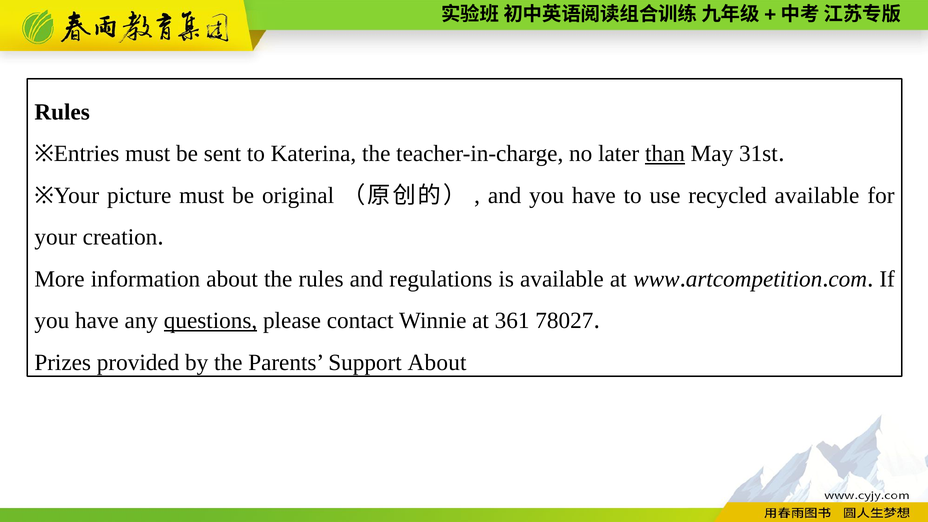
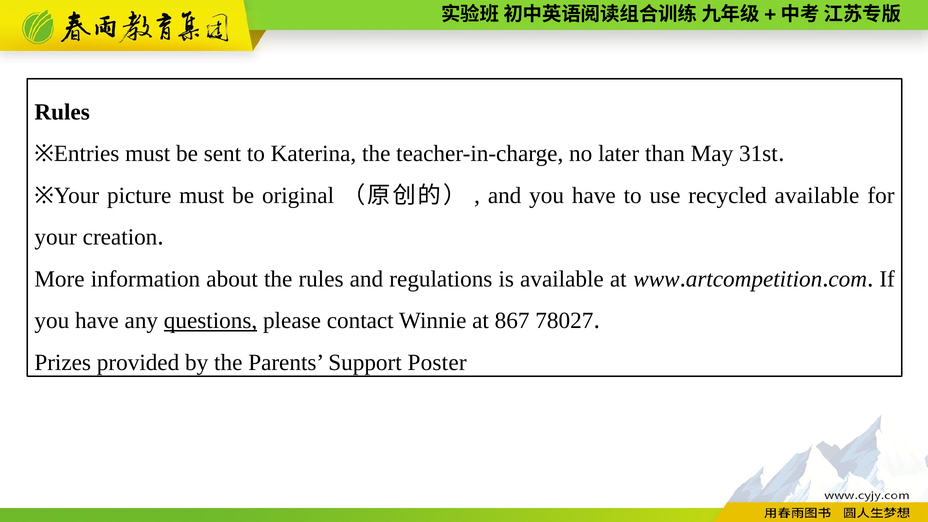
than underline: present -> none (665, 154)
361: 361 -> 867 (512, 321)
Support About: About -> Poster (437, 363)
